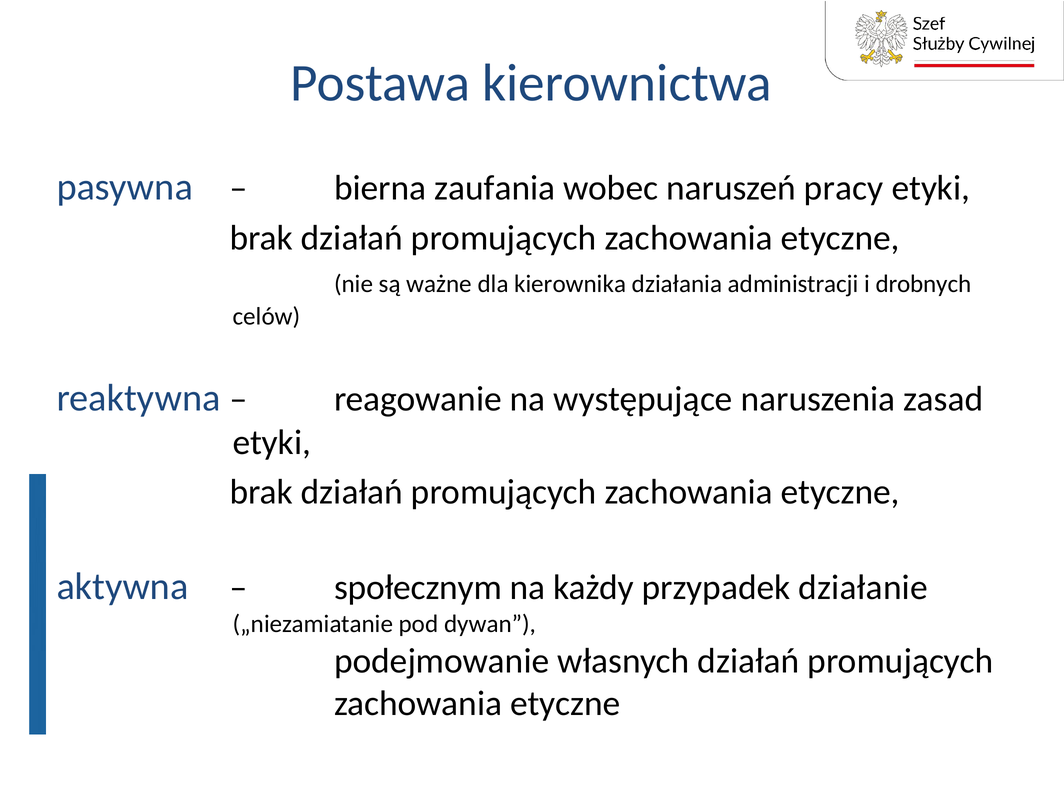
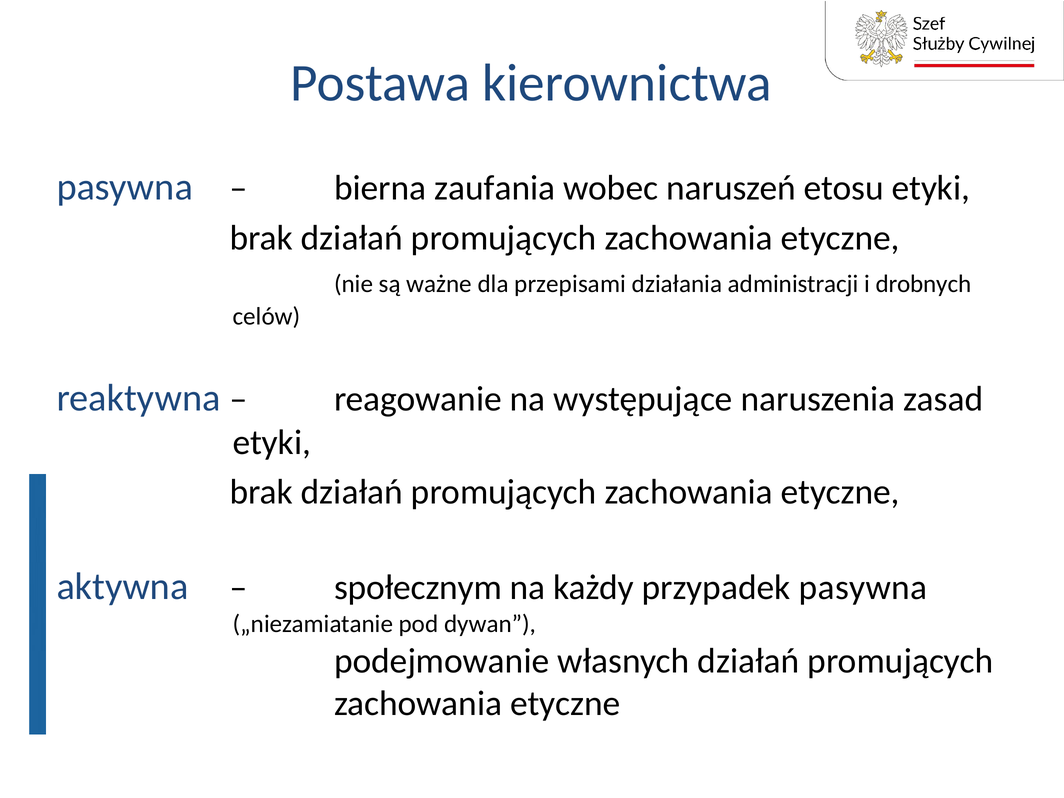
pracy: pracy -> etosu (844, 188)
kierownika: kierownika -> przepisami (570, 284)
przypadek działanie: działanie -> pasywna (863, 588)
